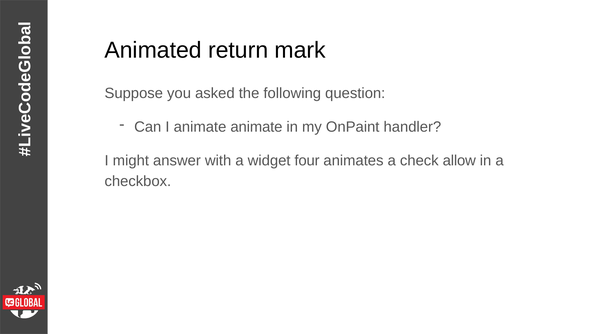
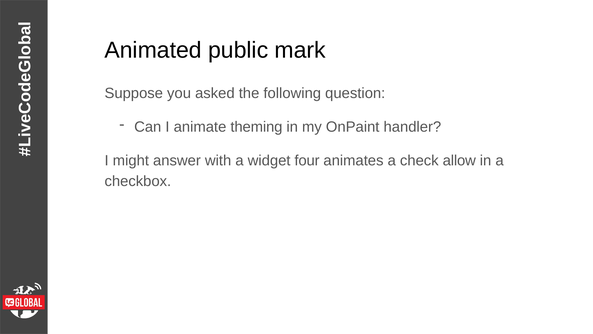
return: return -> public (238, 50)
animate animate: animate -> theming (256, 127)
